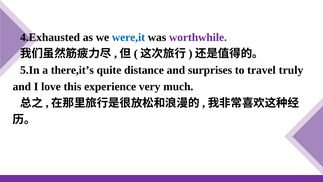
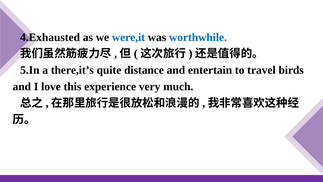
worthwhile colour: purple -> blue (198, 37)
surprises: surprises -> entertain (210, 70)
truly: truly -> birds (291, 70)
